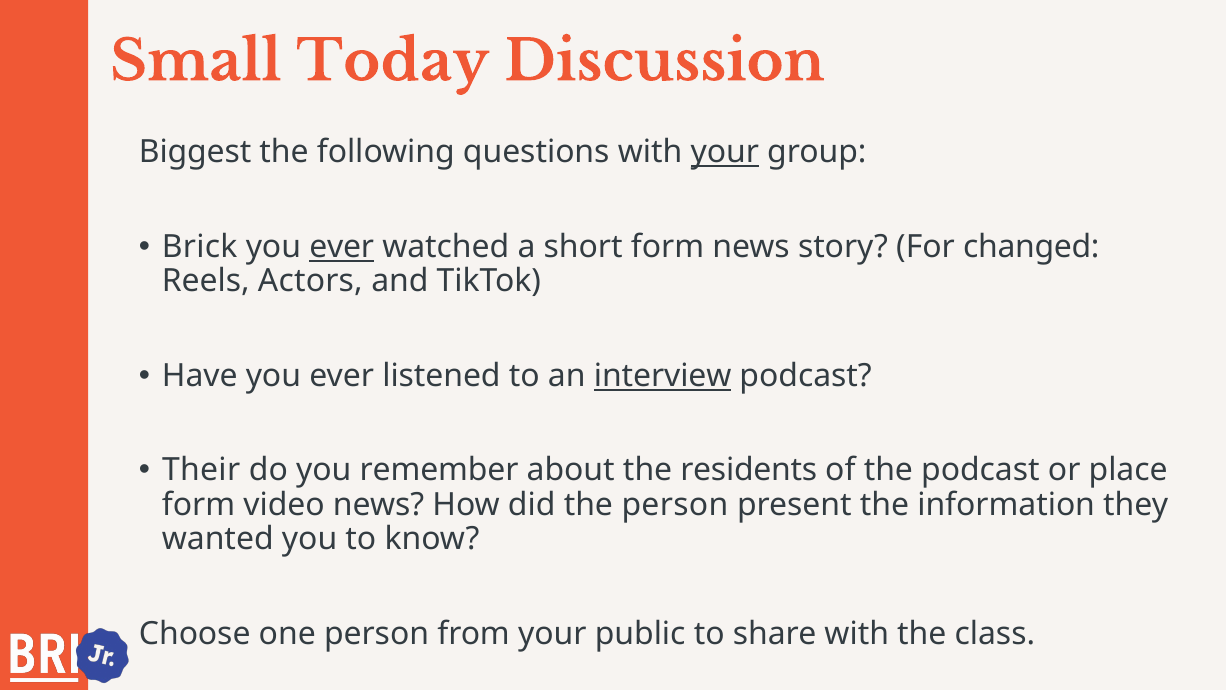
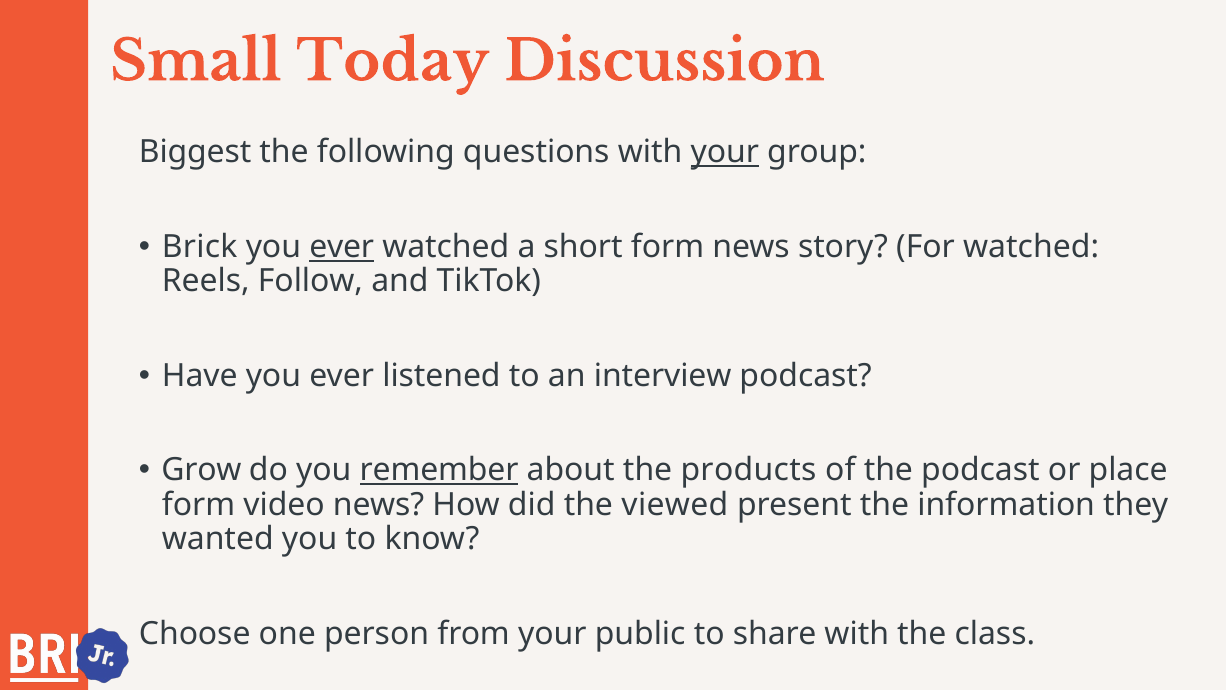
For changed: changed -> watched (1031, 247)
Actors: Actors -> Follow (310, 281)
interview underline: present -> none (663, 376)
Their: Their -> Grow (201, 470)
remember underline: none -> present (439, 470)
residents: residents -> products (748, 470)
the person: person -> viewed (675, 505)
